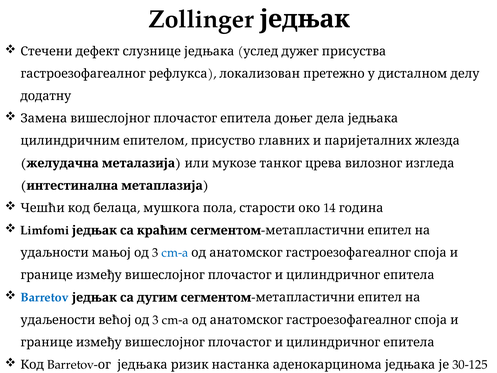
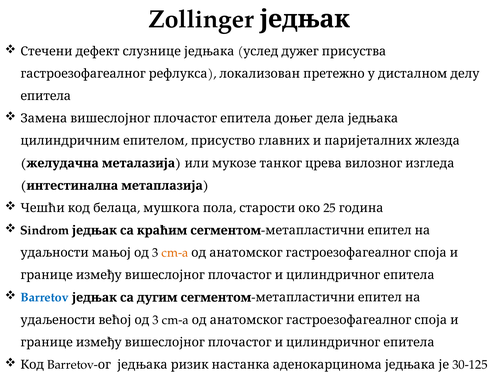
додатну: додатну -> епитела (46, 96)
14: 14 -> 25 (330, 208)
Limfomi: Limfomi -> Sindrom (45, 230)
cm-a colour: blue -> orange (175, 253)
